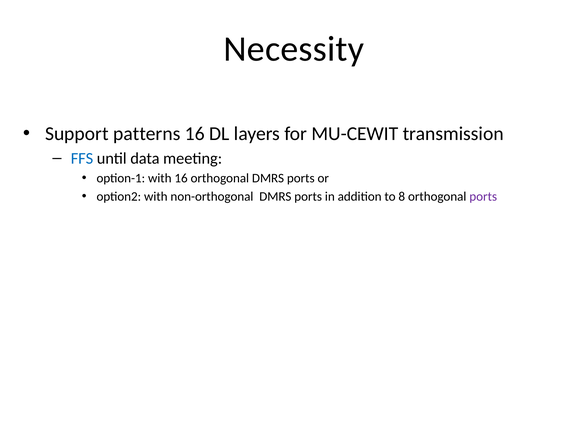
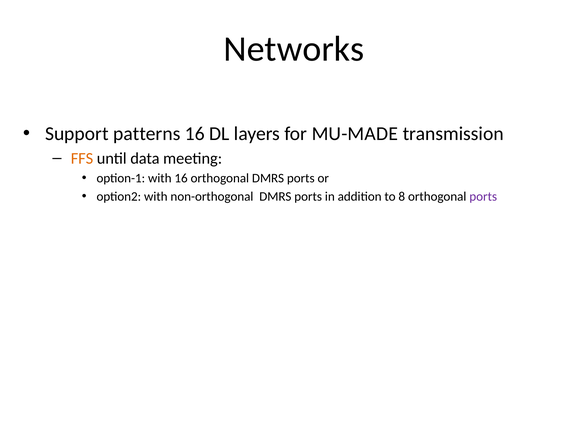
Necessity: Necessity -> Networks (294, 49)
MU-CEWIT: MU-CEWIT -> MU-MADE (355, 134)
FFS colour: blue -> orange (82, 158)
